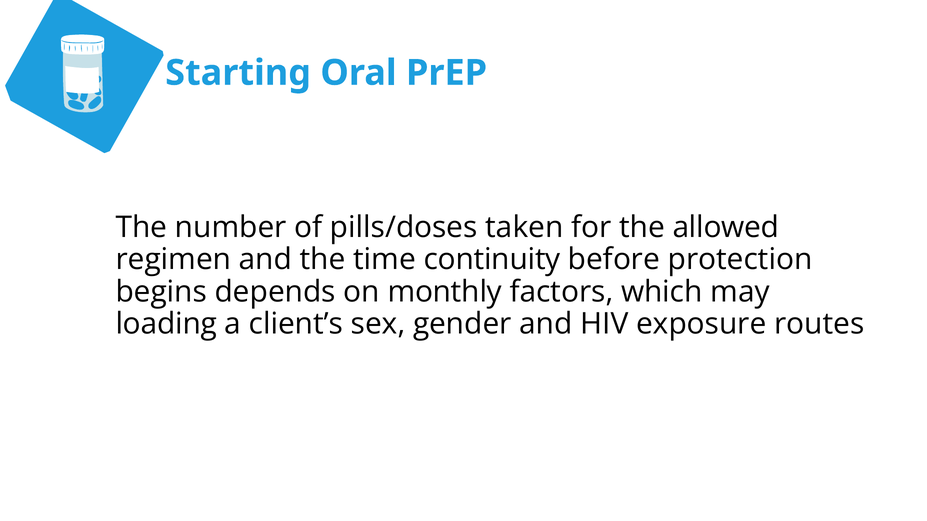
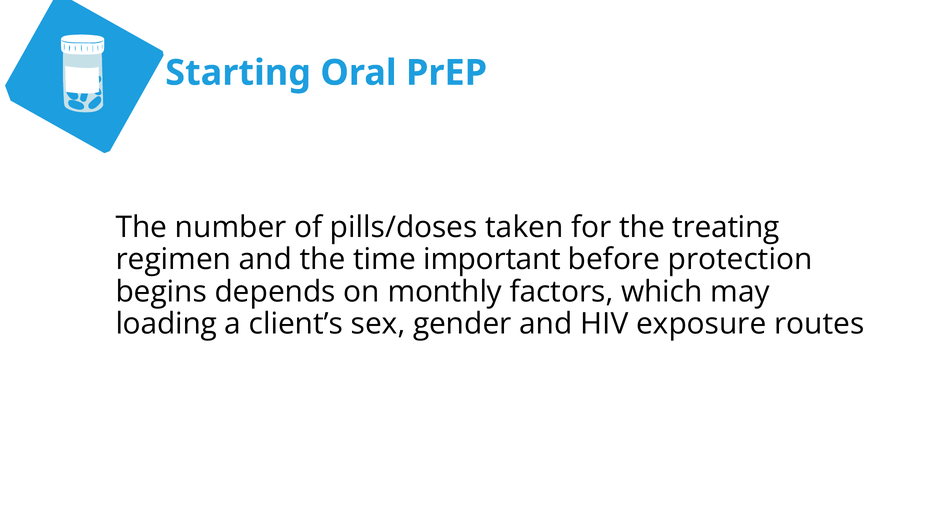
allowed: allowed -> treating (726, 227)
continuity: continuity -> important (492, 260)
